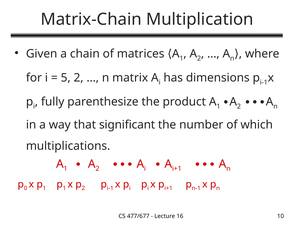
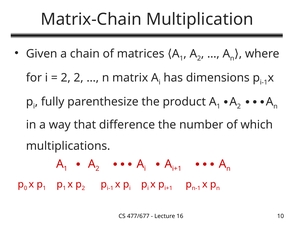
5: 5 -> 2 (66, 78)
significant: significant -> difference (127, 125)
